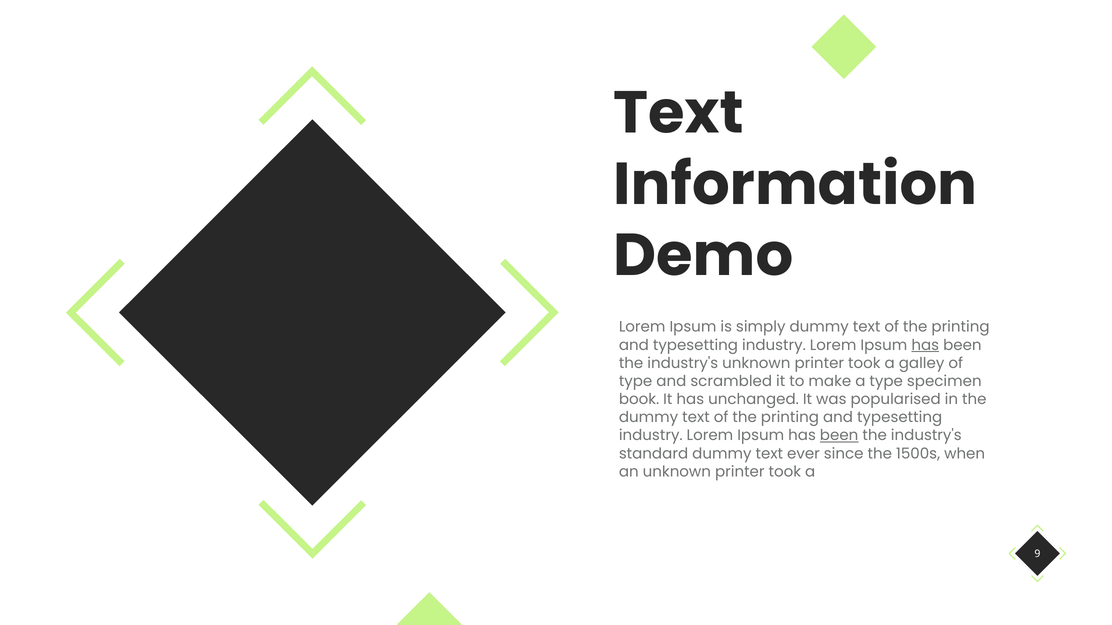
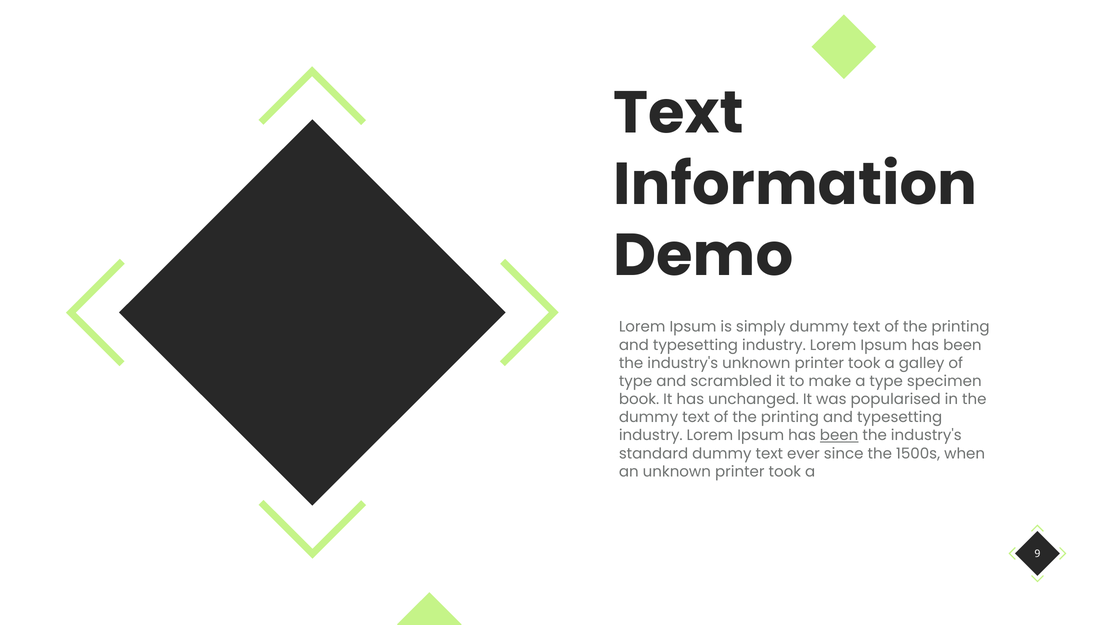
has underline: present -> none (925, 345)
